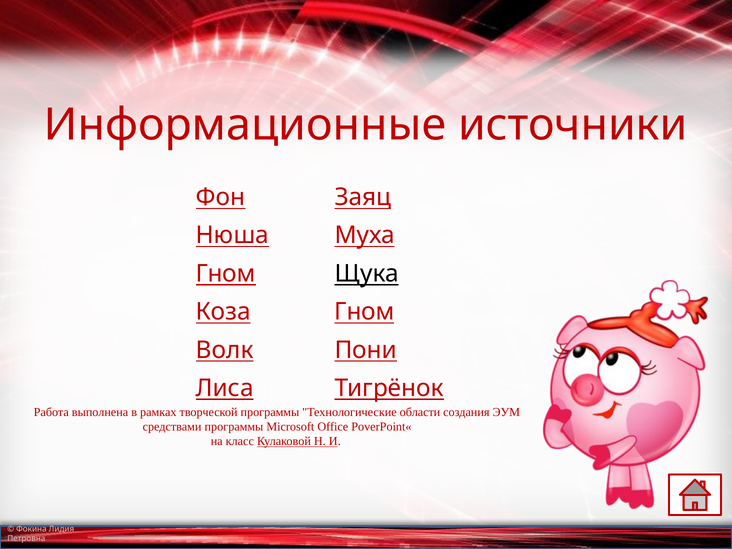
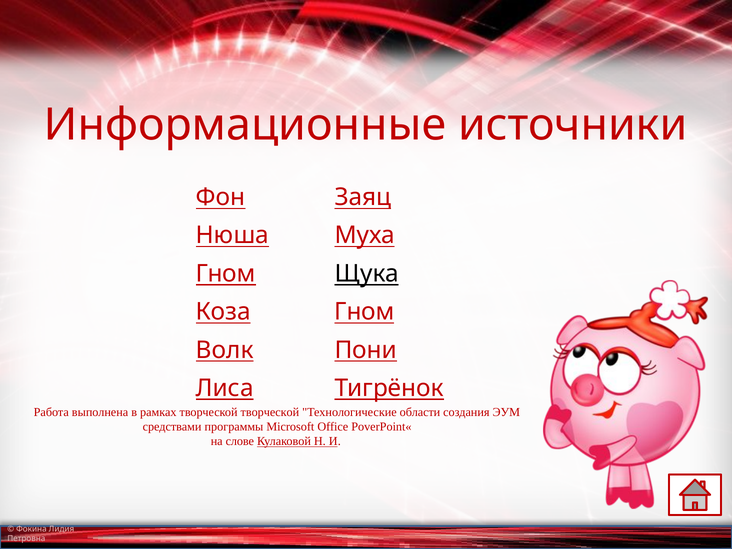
творческой программы: программы -> творческой (270, 412)
класс: класс -> слове (240, 441)
